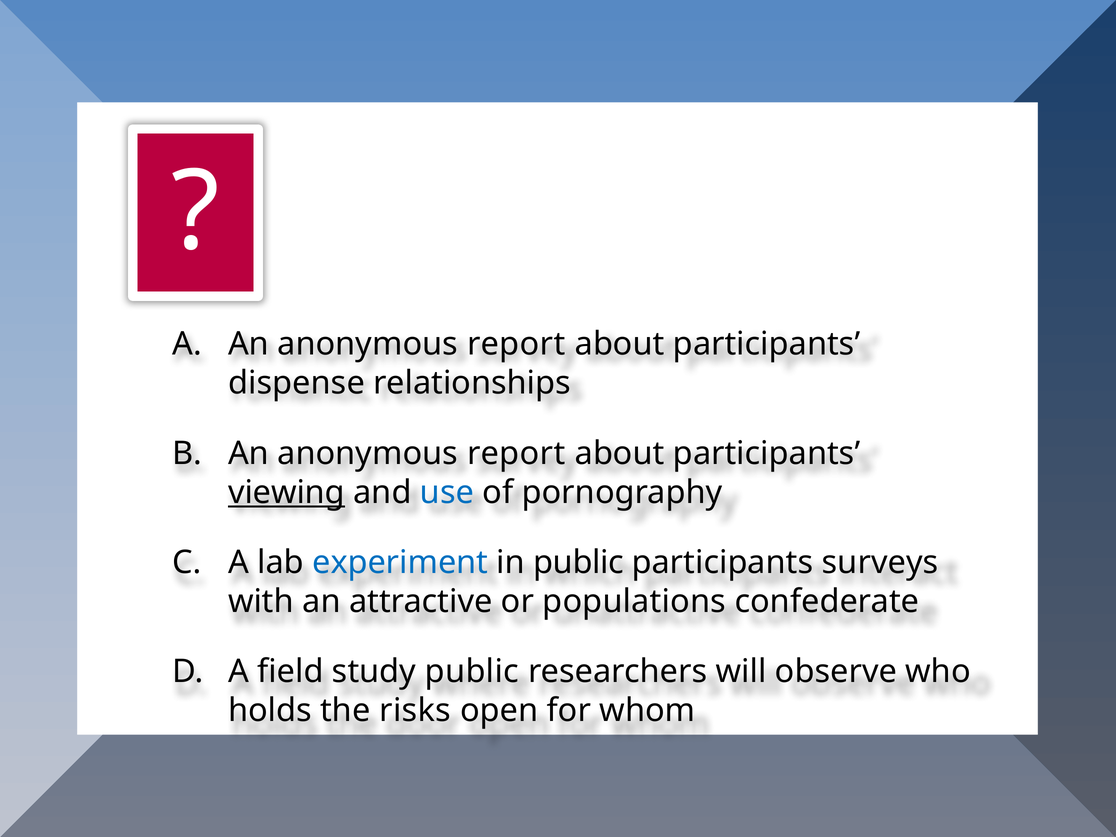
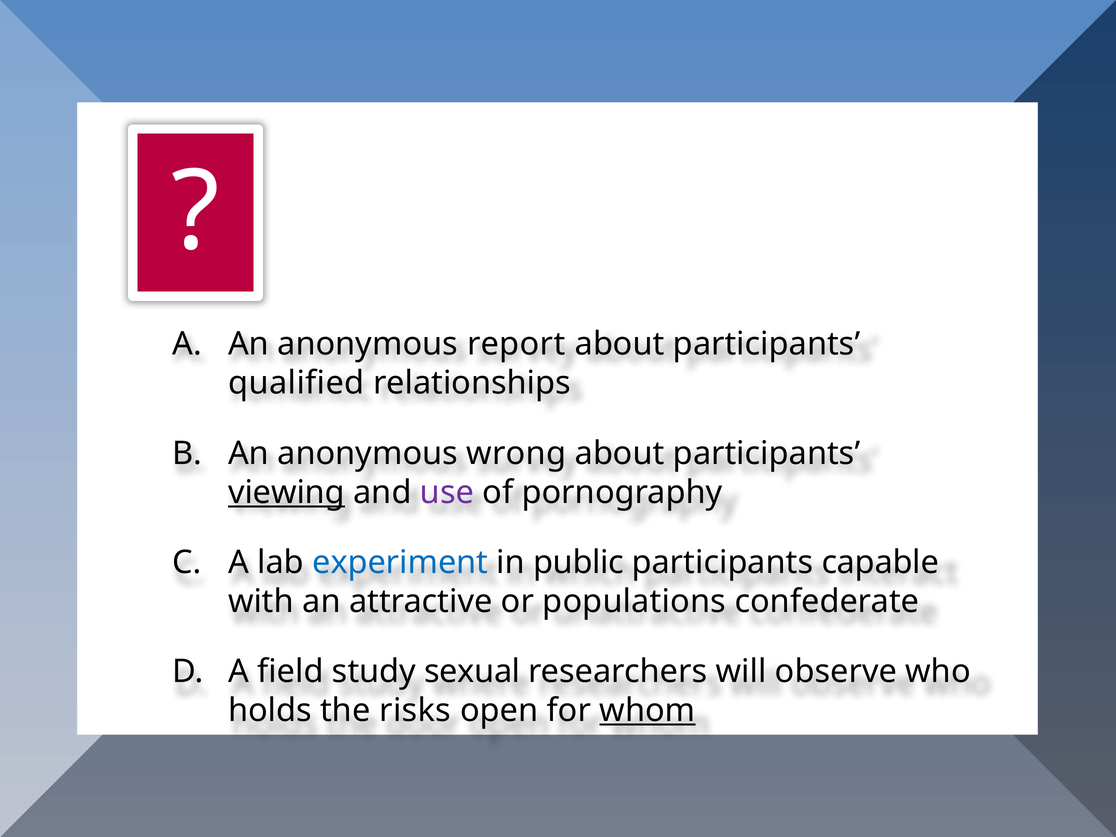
dispense: dispense -> qualified (296, 383)
report: report -> wrong (516, 453)
use colour: blue -> purple (447, 492)
surveys: surveys -> capable (880, 562)
study public: public -> sexual (472, 672)
whom underline: none -> present (647, 711)
